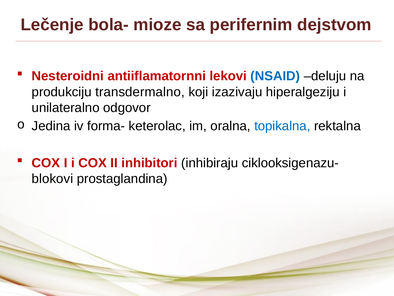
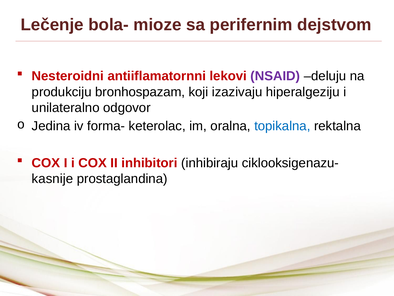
NSAID colour: blue -> purple (275, 76)
transdermalno: transdermalno -> bronhospazam (140, 92)
blokovi: blokovi -> kasnije (52, 178)
